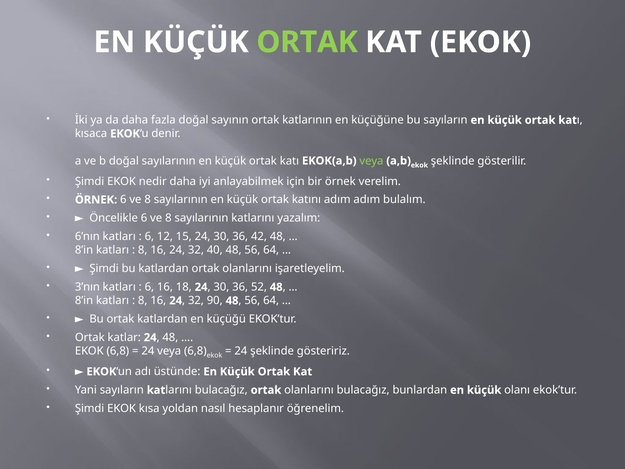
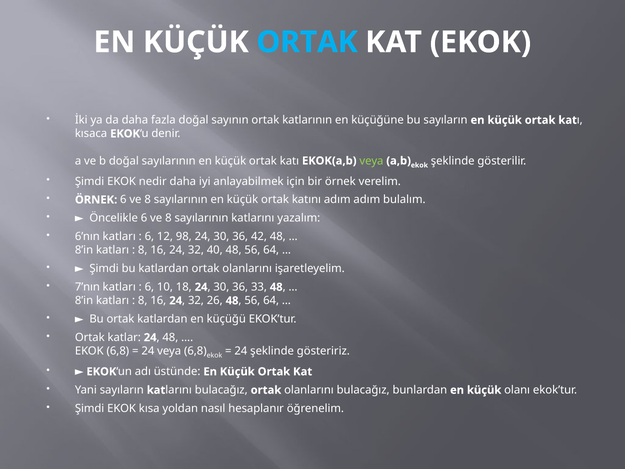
ORTAK colour: light green -> light blue (307, 42)
15: 15 -> 98 (184, 237)
3’nın: 3’nın -> 7’nın (87, 287)
6 16: 16 -> 10 (165, 287)
52: 52 -> 33 (259, 287)
90: 90 -> 26 (215, 300)
